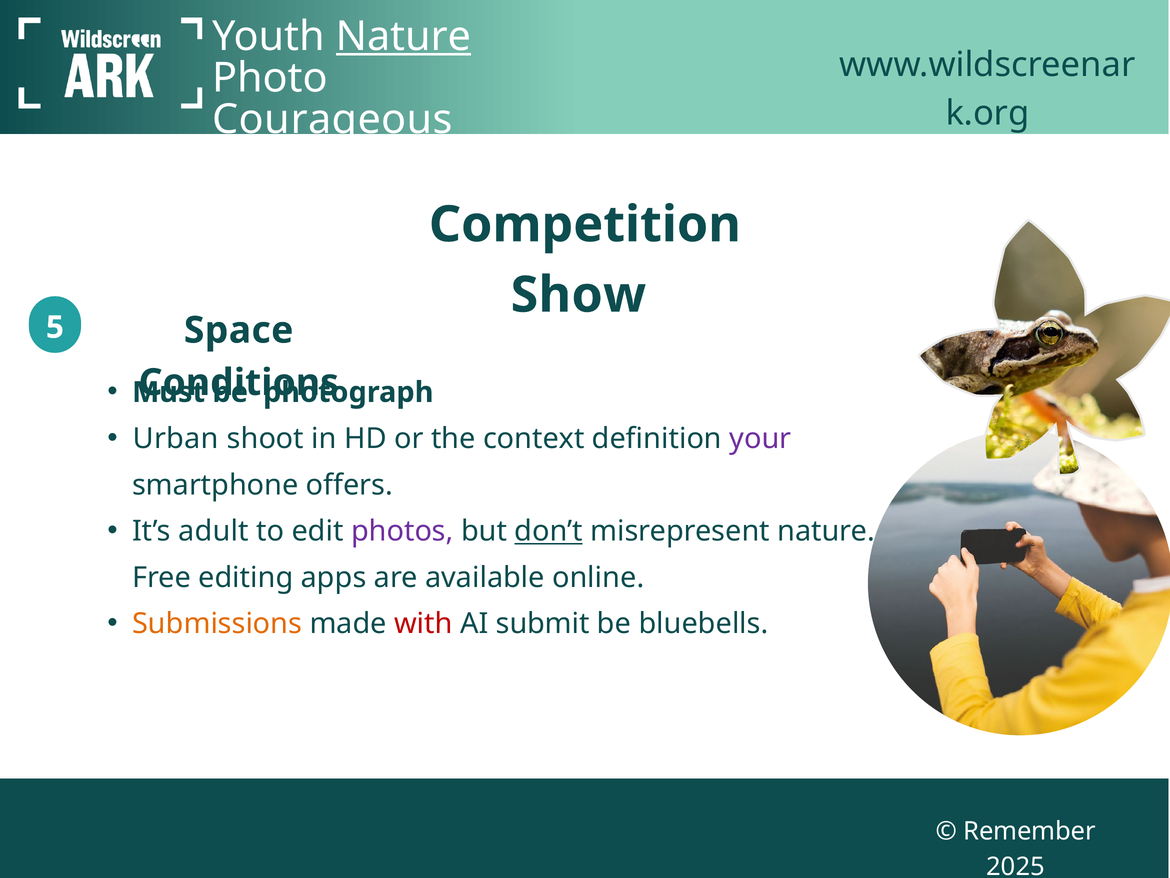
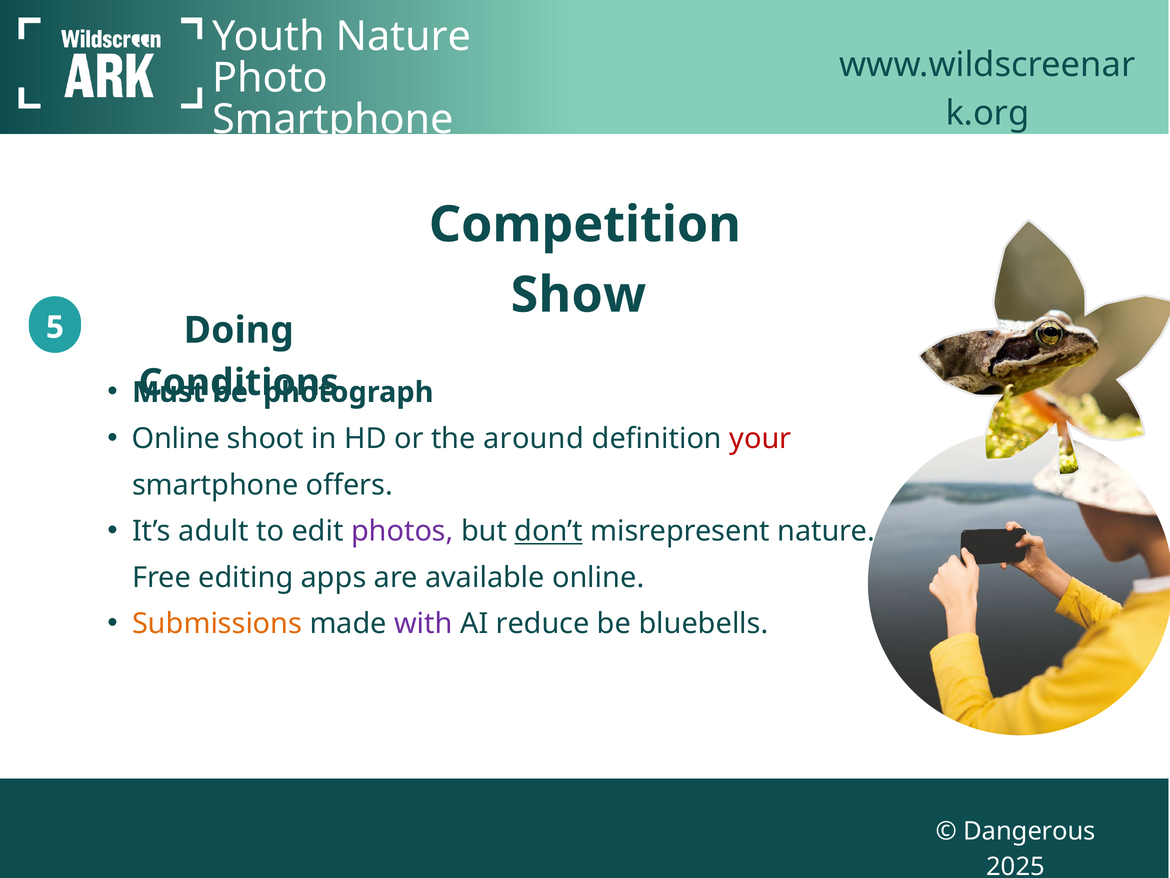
Nature underline: present -> none (403, 36)
Courageous: Courageous -> Smartphone (333, 119)
Space: Space -> Doing (239, 330)
Urban: Urban -> Online (176, 438)
context: context -> around (534, 438)
your colour: purple -> red (760, 438)
with colour: red -> purple (423, 624)
submit: submit -> reduce (543, 624)
Remember: Remember -> Dangerous (1030, 831)
